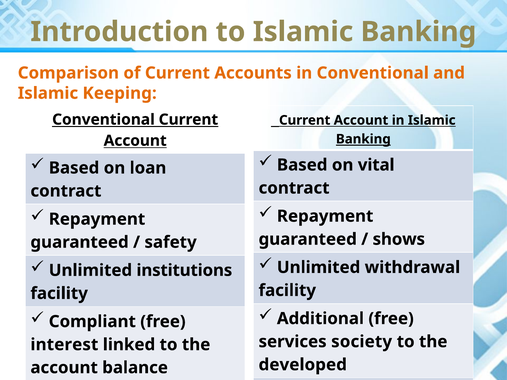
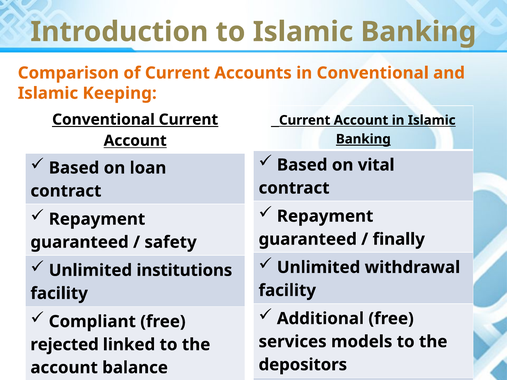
shows: shows -> finally (399, 239)
society: society -> models (362, 342)
interest: interest -> rejected (65, 345)
developed: developed -> depositors (303, 365)
